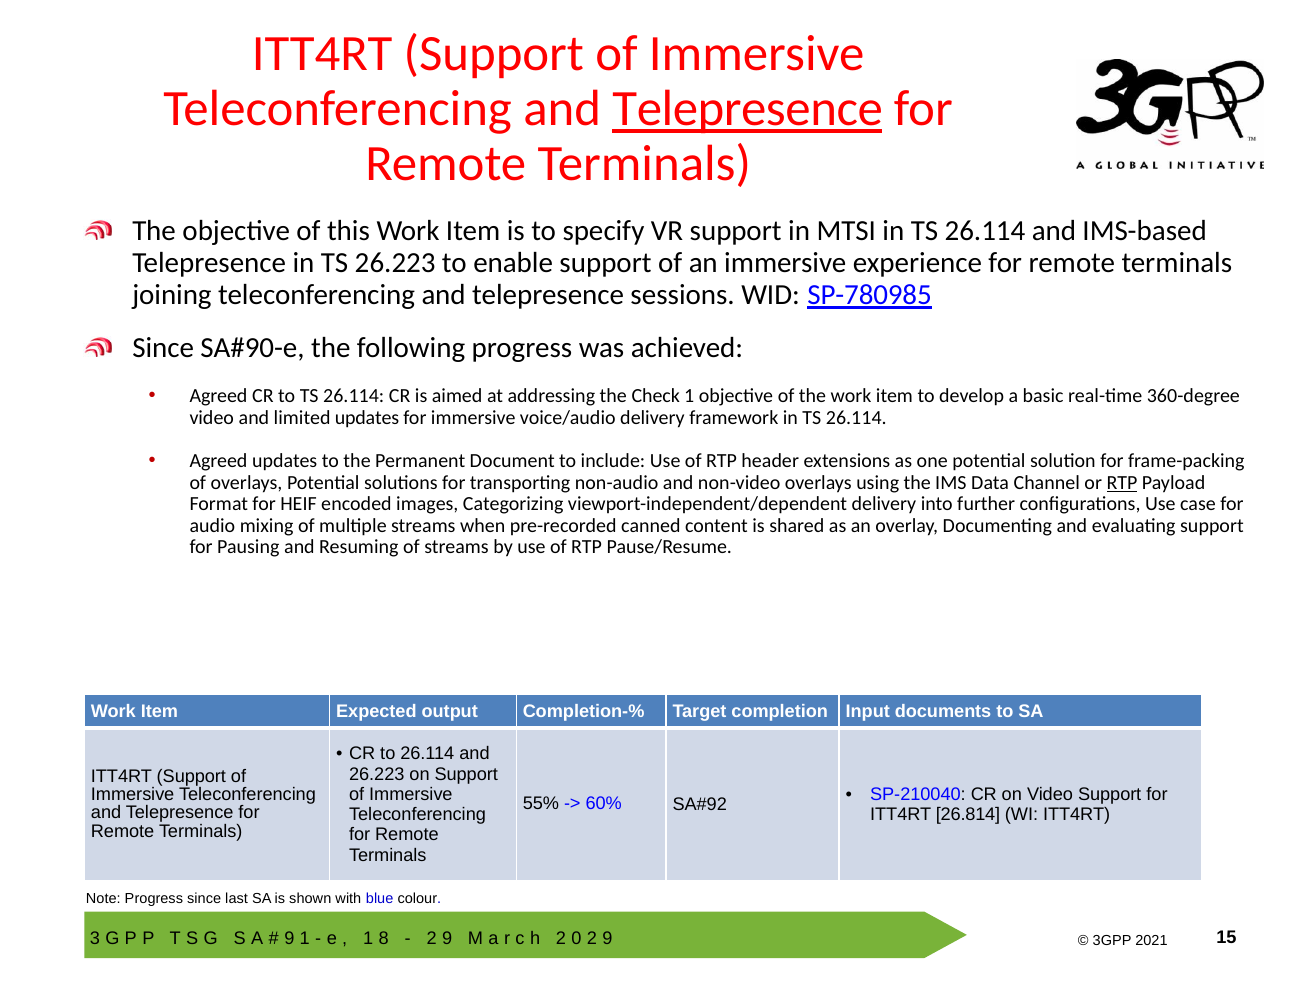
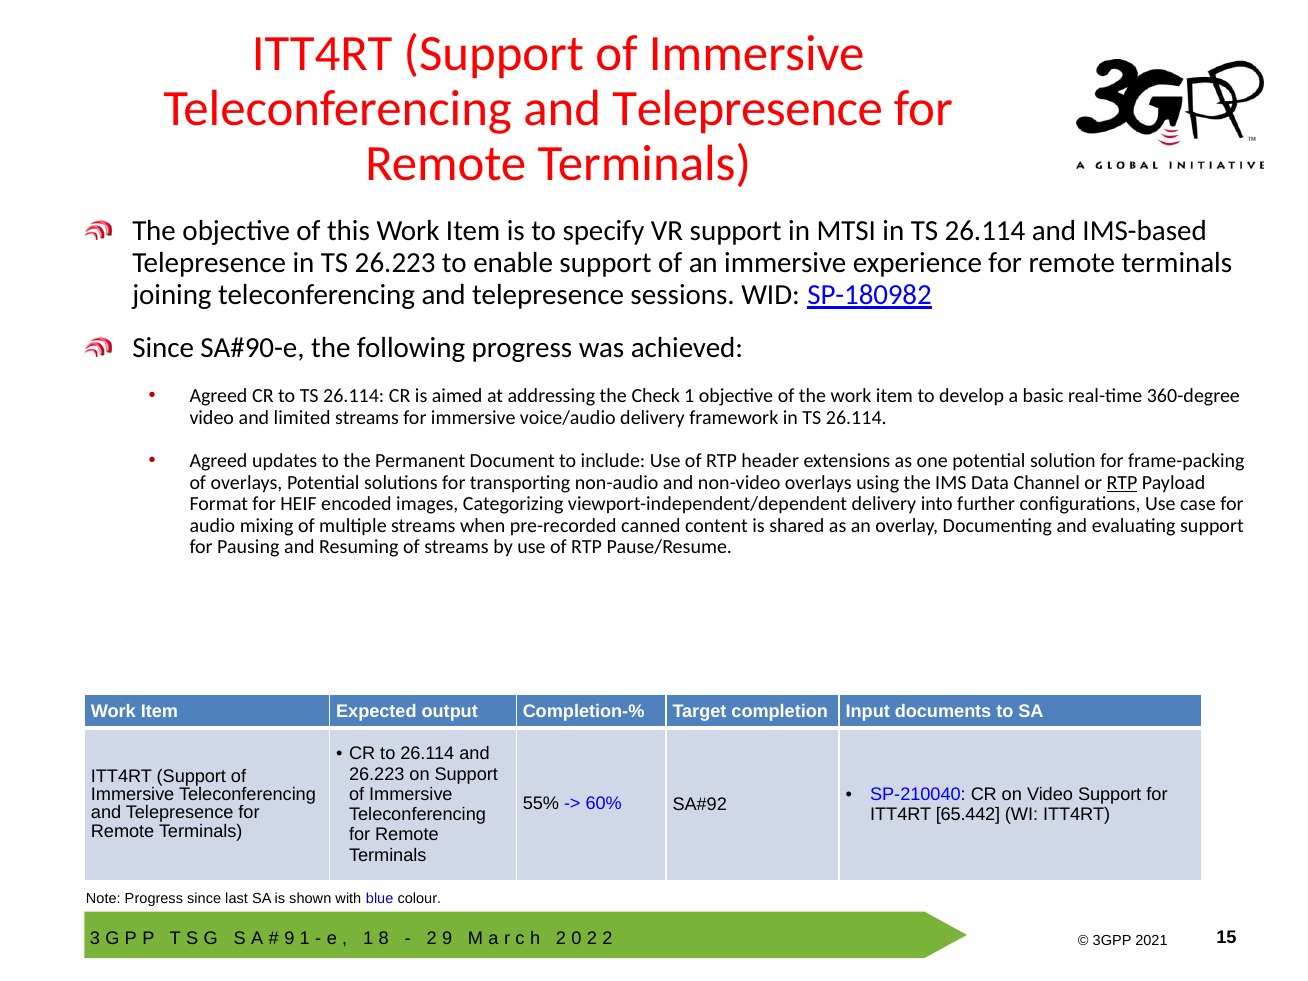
Telepresence underline: present -> none (748, 109)
SP-780985: SP-780985 -> SP-180982 (870, 295)
limited updates: updates -> streams (367, 418)
26.814: 26.814 -> 65.442 (968, 815)
9: 9 -> 2 (607, 938)
